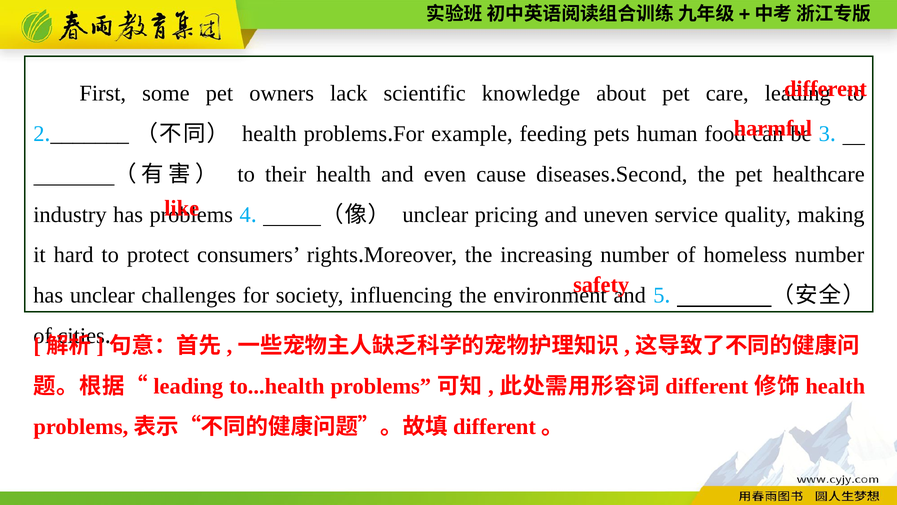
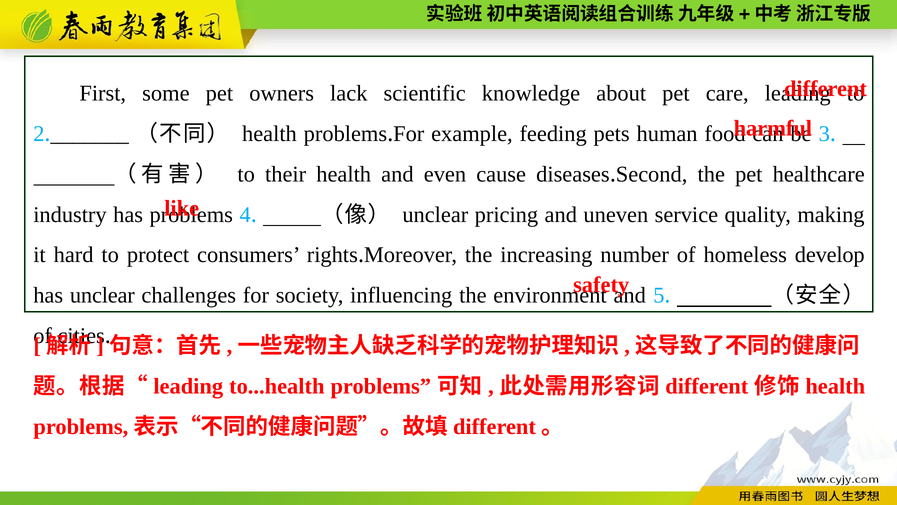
homeless number: number -> develop (830, 255)
